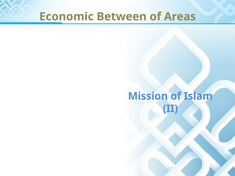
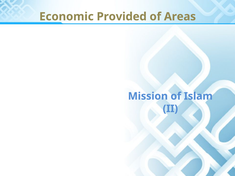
Between: Between -> Provided (122, 17)
